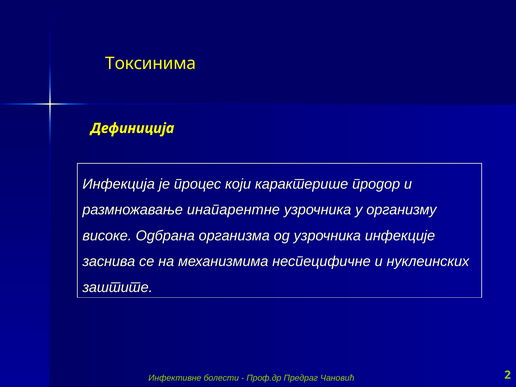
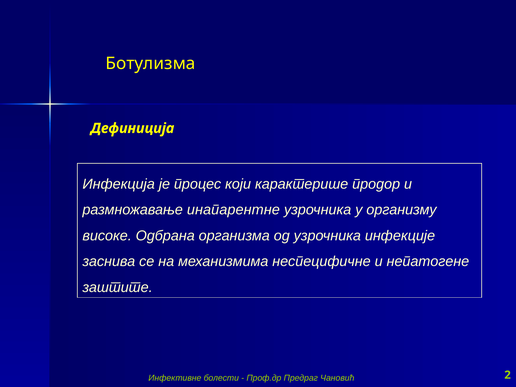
Токсинима: Токсинима -> Ботулизма (151, 63)
нуклеинских: нуклеинских -> непатогене (428, 262)
